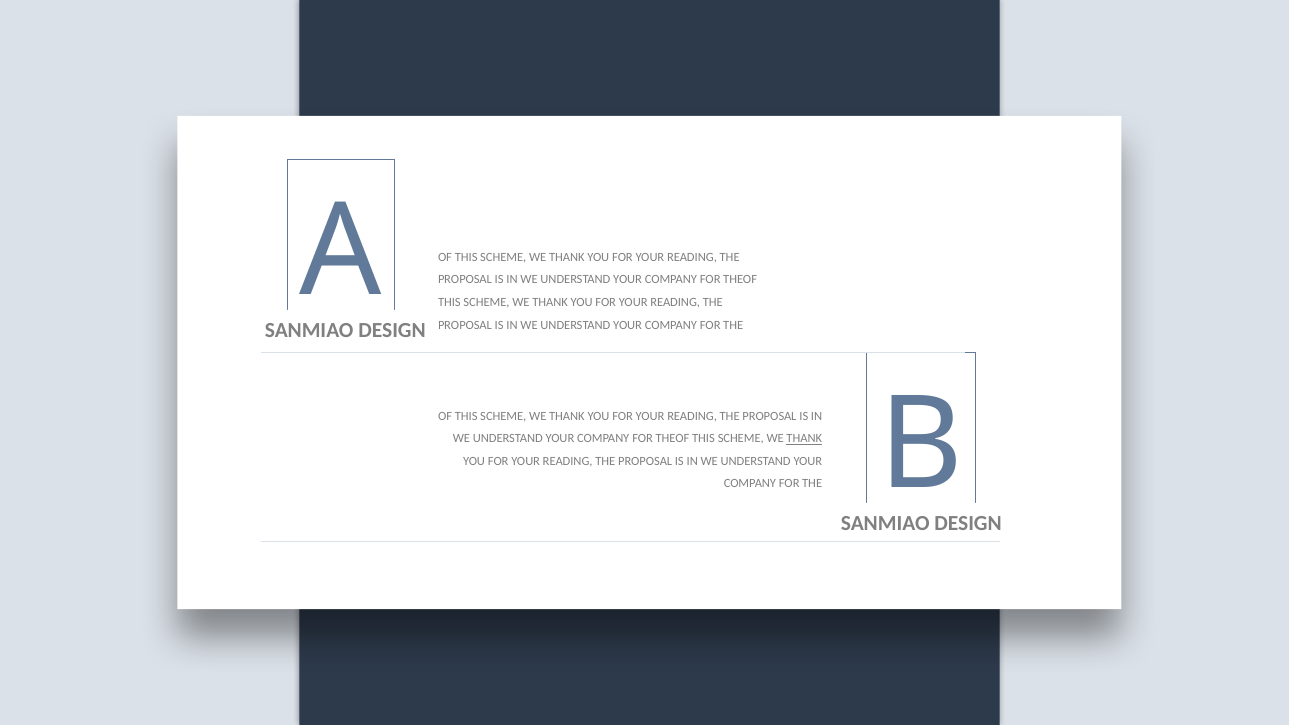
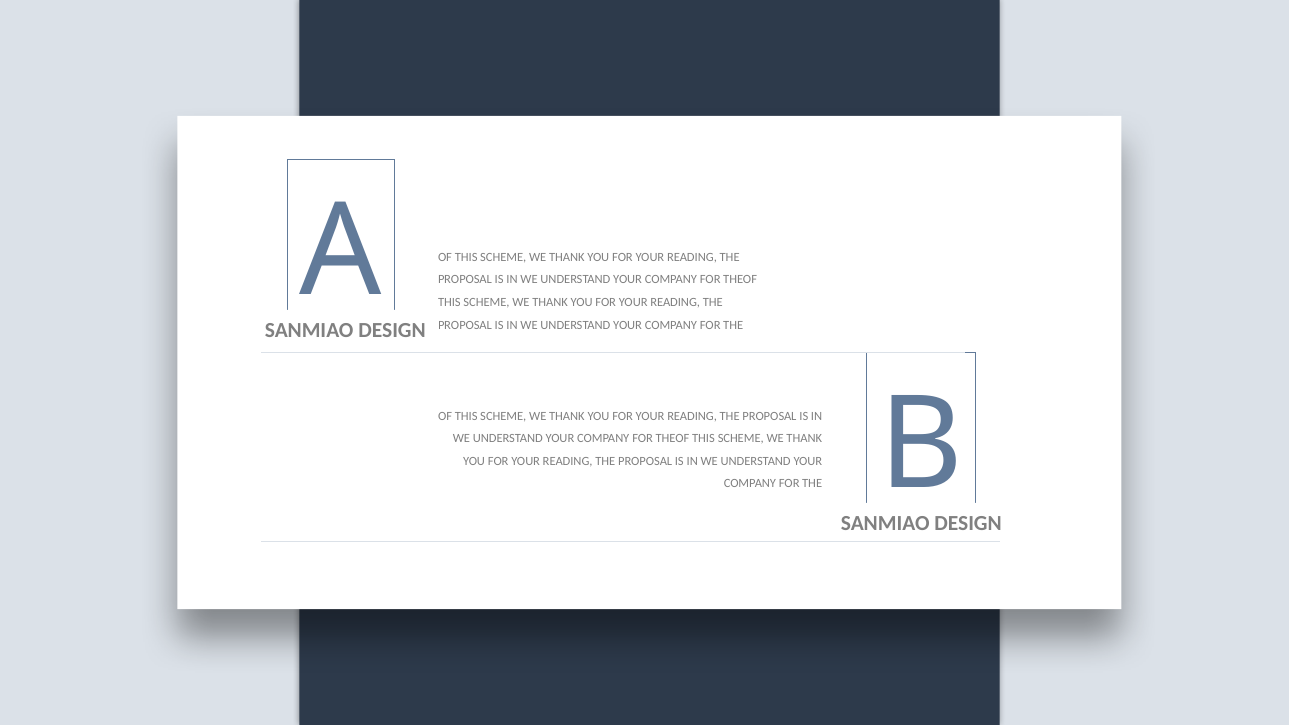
THANK underline: present -> none (804, 439)
